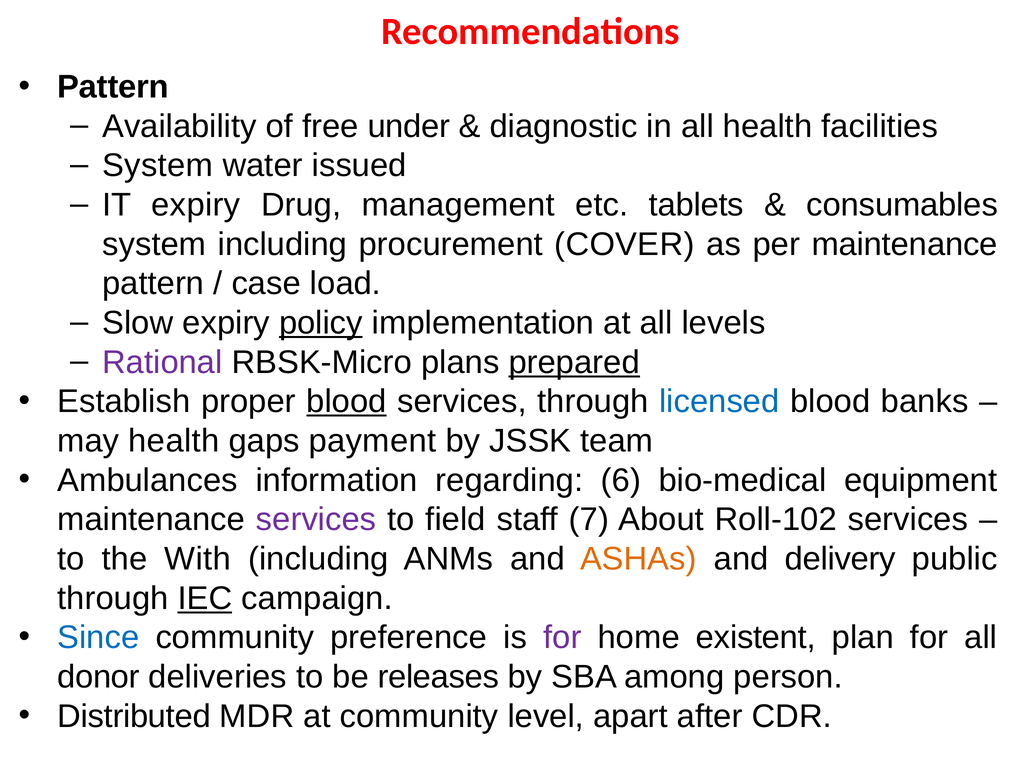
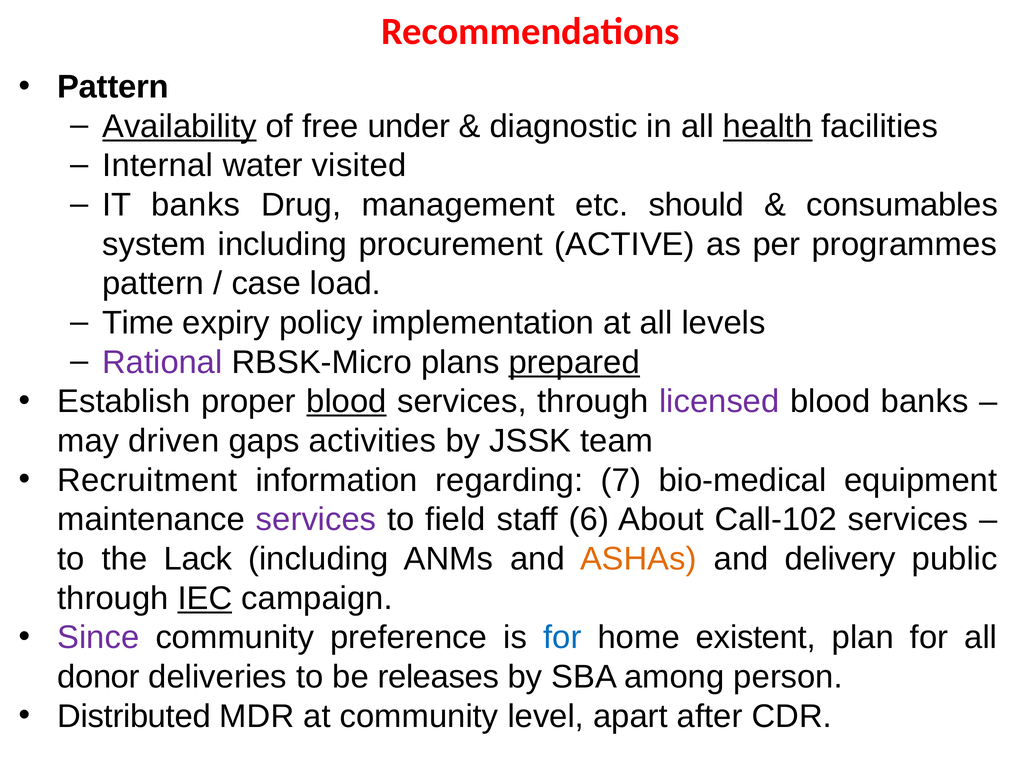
Availability underline: none -> present (179, 126)
health underline: none -> present (768, 126)
System: System -> Internal (158, 166)
issued: issued -> visited (359, 166)
IT expiry: expiry -> banks (196, 205)
tablets: tablets -> should (696, 205)
COVER: COVER -> ACTIVE (625, 244)
per maintenance: maintenance -> programmes (904, 244)
Slow: Slow -> Time (138, 323)
policy underline: present -> none (321, 323)
licensed colour: blue -> purple (719, 402)
may health: health -> driven (174, 441)
payment: payment -> activities (372, 441)
Ambulances: Ambulances -> Recruitment (147, 480)
6: 6 -> 7 (621, 480)
7: 7 -> 6 (589, 520)
Roll-102: Roll-102 -> Call-102 (776, 520)
With: With -> Lack (198, 559)
Since colour: blue -> purple (98, 638)
for colour: purple -> blue (562, 638)
